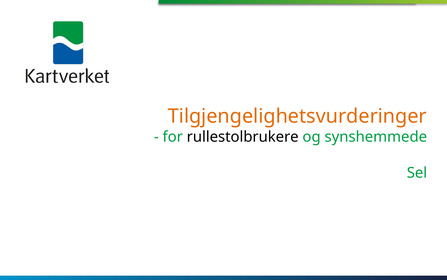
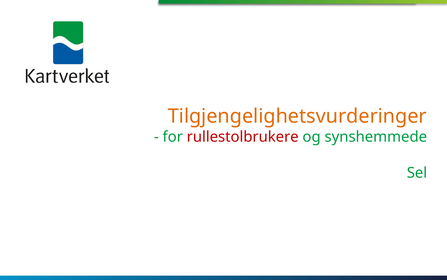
rullestolbrukere colour: black -> red (243, 137)
